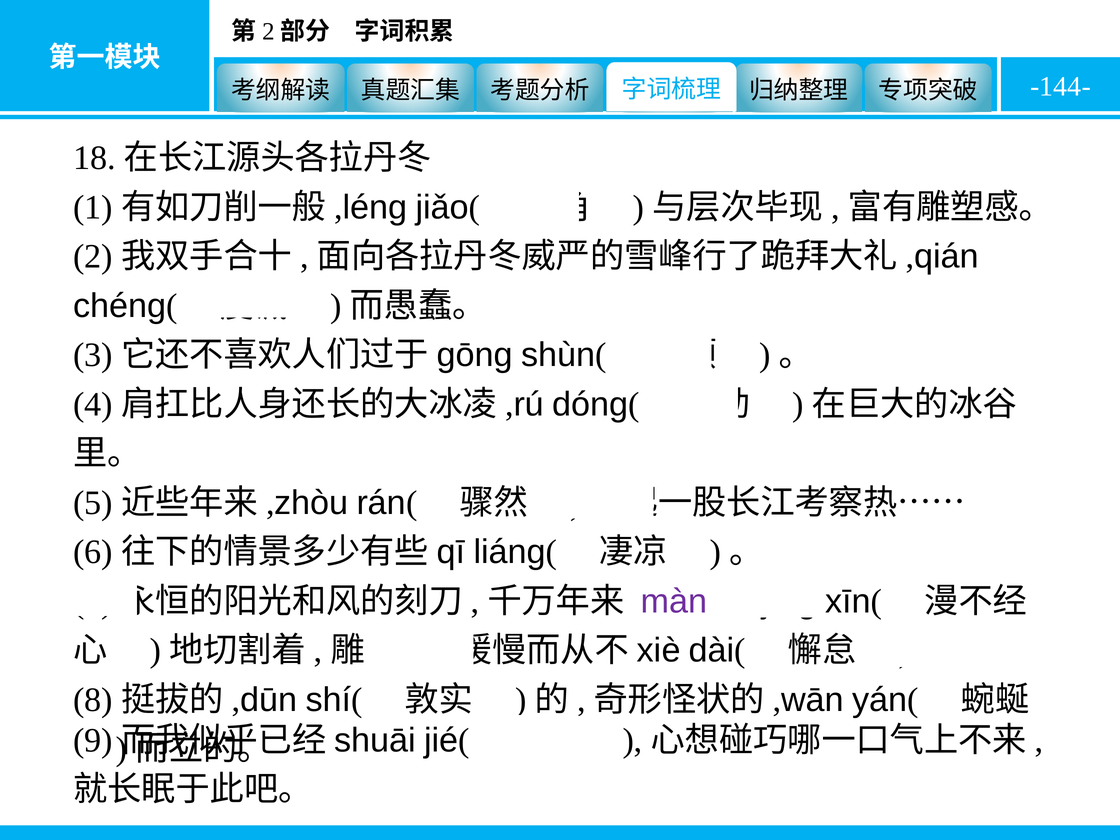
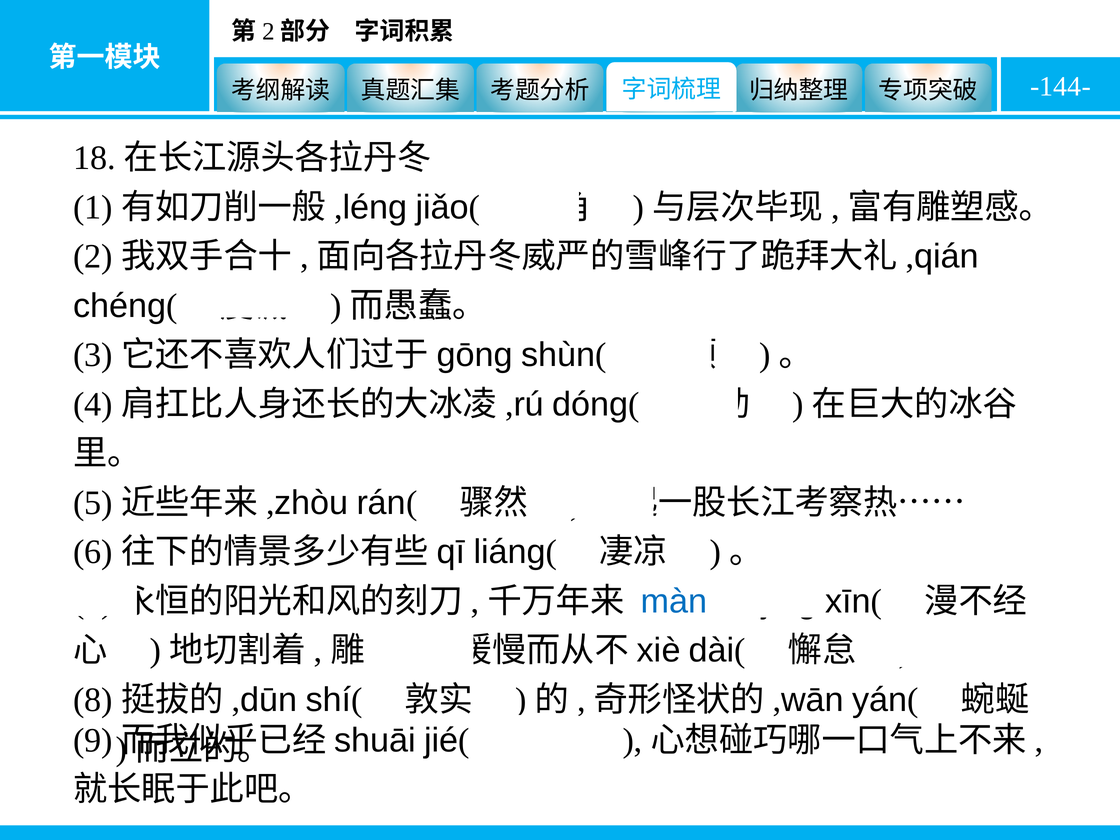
màn colour: purple -> blue (674, 601)
